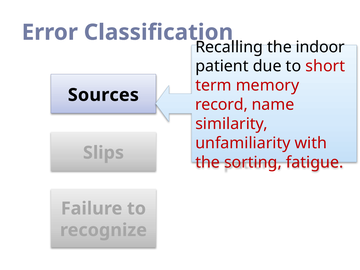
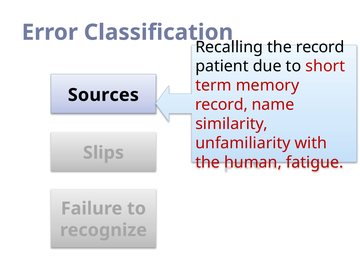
the indoor: indoor -> record (320, 47)
sorting: sorting -> human (253, 162)
